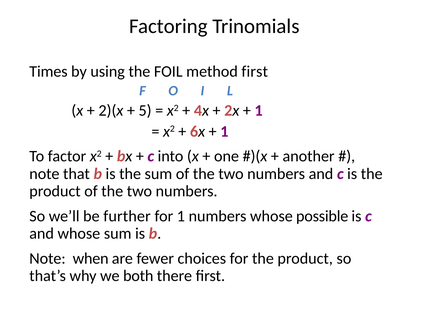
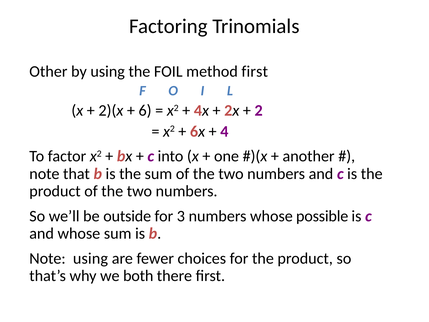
Times: Times -> Other (48, 72)
5: 5 -> 6 (145, 111)
1: 1 -> 2 (259, 111)
1: 1 -> 4 (224, 131)
further: further -> outside (127, 216)
for 1: 1 -> 3 (181, 216)
Note when: when -> using (90, 258)
